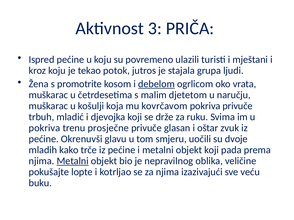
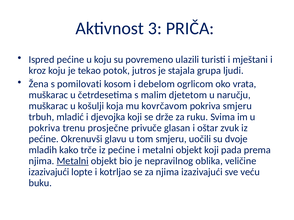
promotrite: promotrite -> pomilovati (79, 84)
debelom underline: present -> none (156, 84)
pokriva privuče: privuče -> smjeru (237, 106)
pokušajte: pokušajte -> izazivajući (49, 172)
